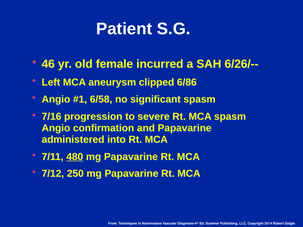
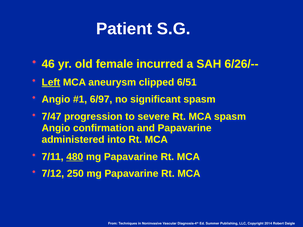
Left underline: none -> present (51, 82)
6/86: 6/86 -> 6/51 (187, 82)
6/58: 6/58 -> 6/97 (101, 99)
7/16: 7/16 -> 7/47 (51, 117)
